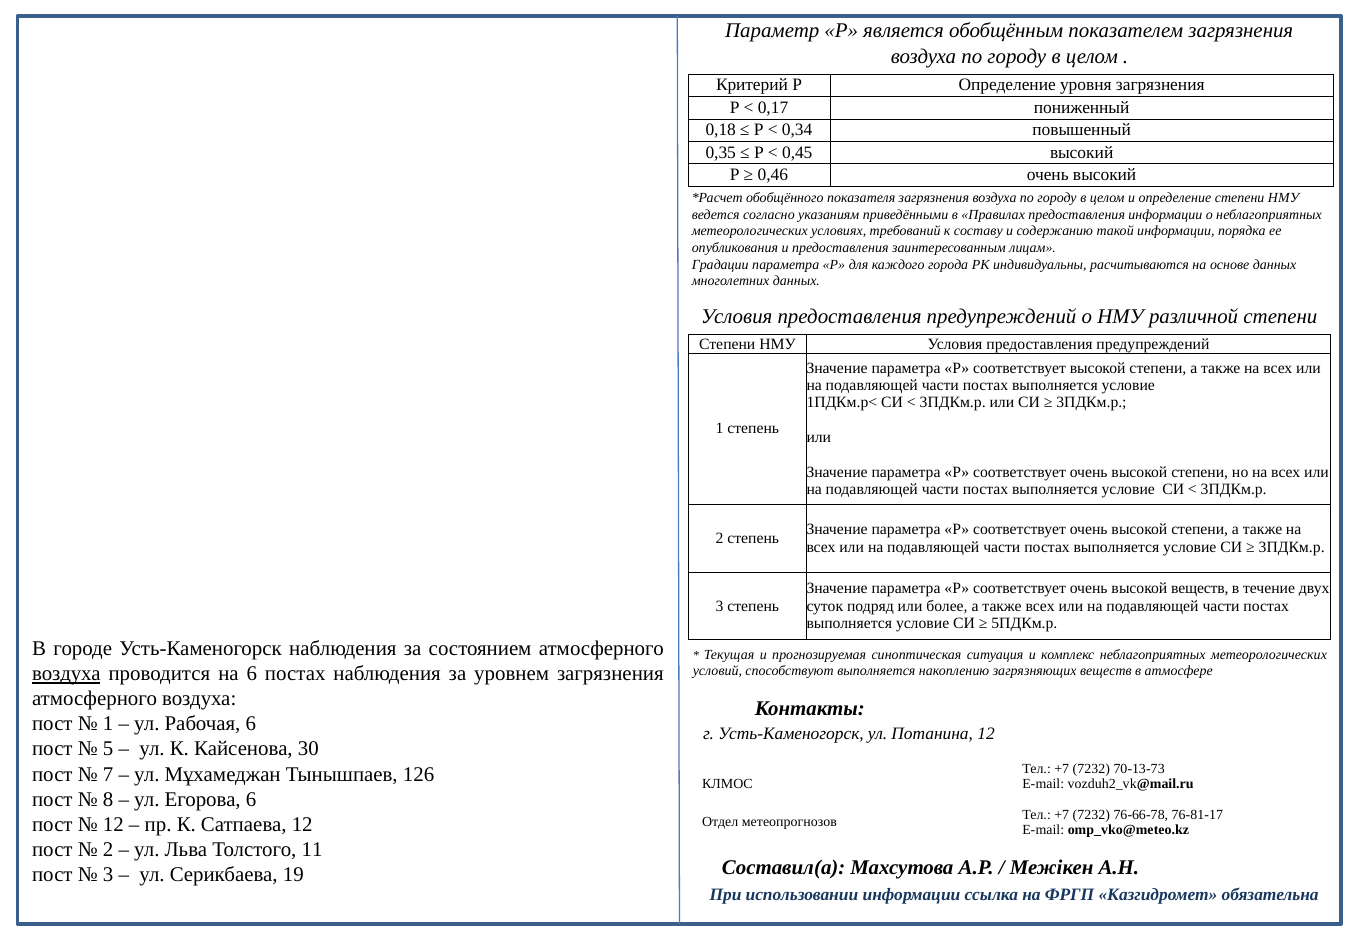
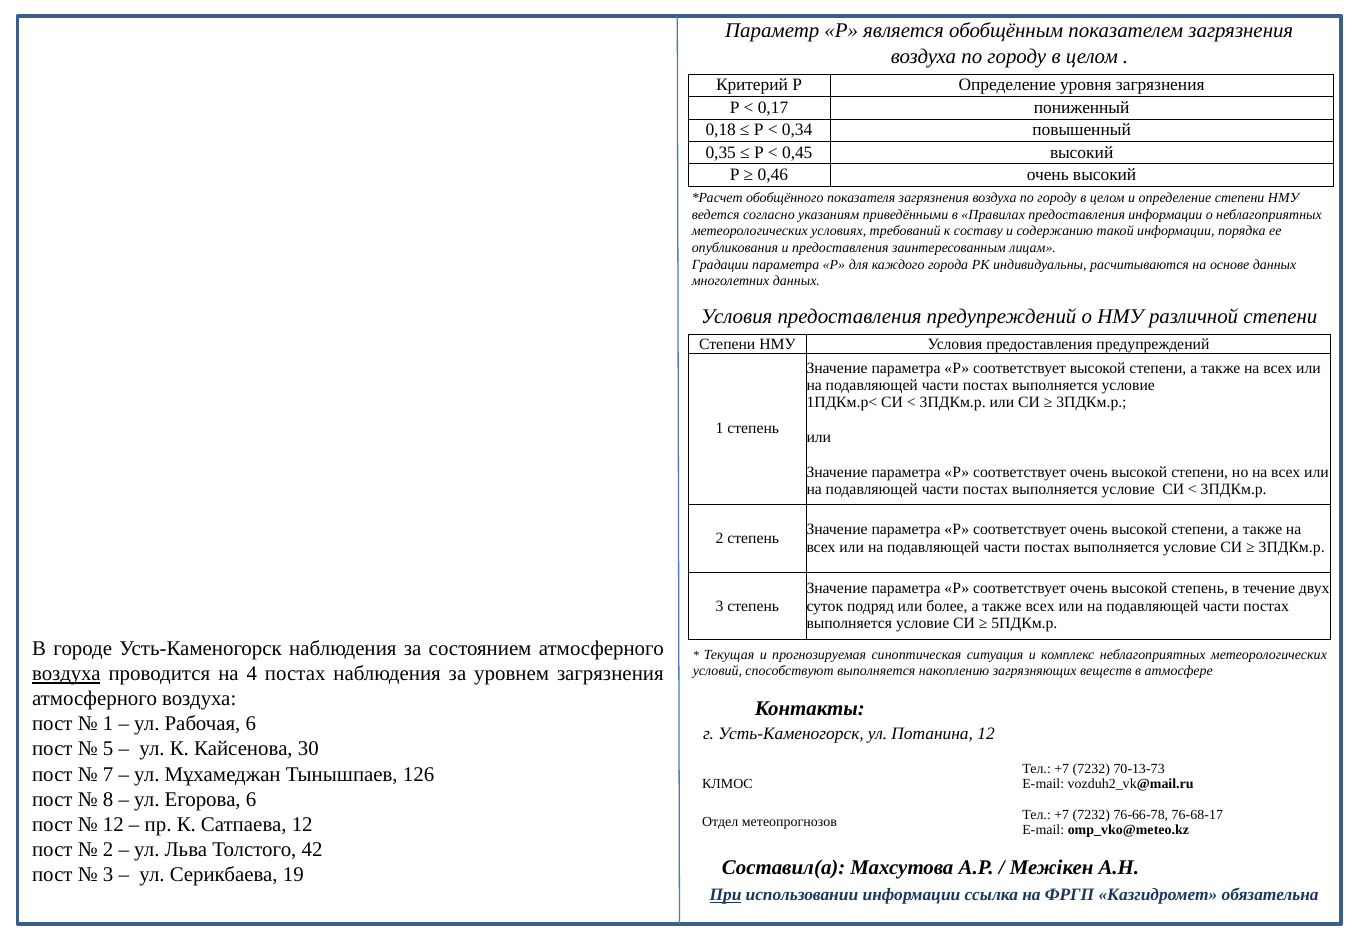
высокой веществ: веществ -> степень (1200, 589)
на 6: 6 -> 4 (252, 675)
76-81-17: 76-81-17 -> 76-68-17 (1197, 815)
11: 11 -> 42 (312, 850)
При underline: none -> present (726, 896)
